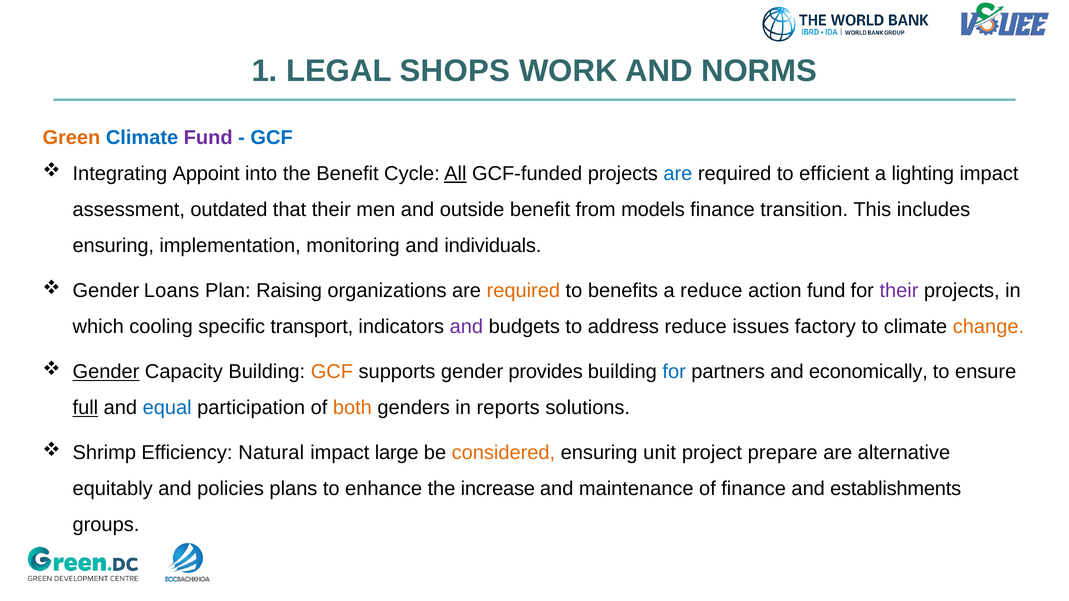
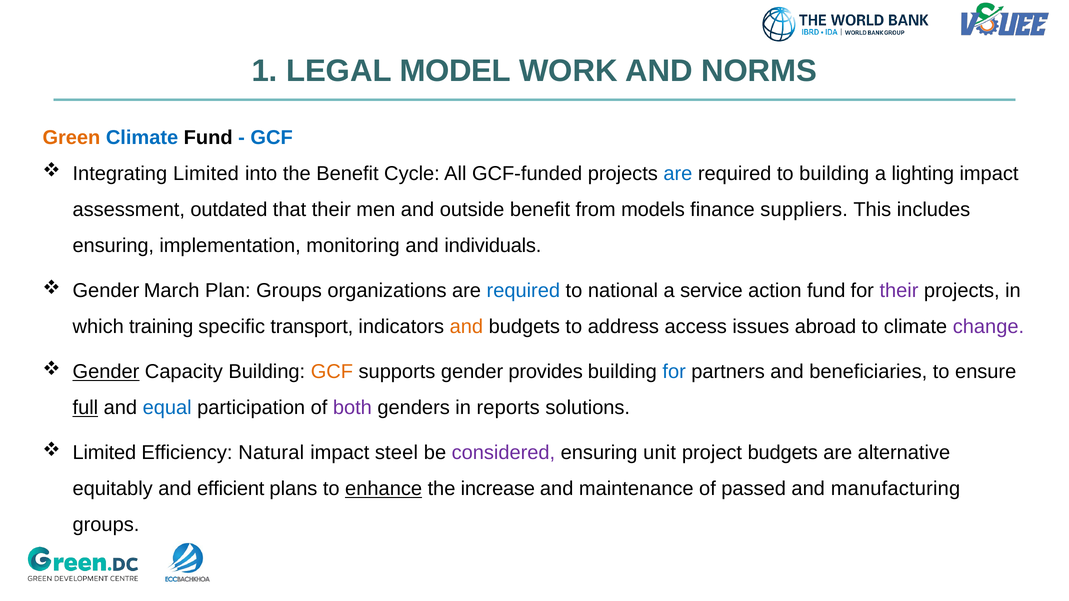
SHOPS: SHOPS -> MODEL (455, 71)
Fund colour: purple -> black (208, 138)
Integrating Appoint: Appoint -> Limited (206, 174)
All underline: present -> none (455, 174)
to efficient: efficient -> building (834, 174)
transition: transition -> suppliers (804, 210)
Loans: Loans -> March (172, 291)
Plan Raising: Raising -> Groups (289, 291)
required colour: orange -> blue (523, 291)
benefits: benefits -> national (623, 291)
a reduce: reduce -> service (711, 291)
cooling: cooling -> training (161, 327)
and colour: purple -> orange (466, 327)
address reduce: reduce -> access (696, 327)
factory: factory -> abroad (826, 327)
change colour: orange -> purple (988, 327)
economically: economically -> beneficiaries (868, 372)
both colour: orange -> purple (352, 408)
Shrimp: Shrimp -> Limited (104, 453)
large: large -> steel (396, 453)
considered colour: orange -> purple (503, 453)
project prepare: prepare -> budgets (783, 453)
policies: policies -> efficient (231, 489)
enhance underline: none -> present (384, 489)
of finance: finance -> passed (754, 489)
establishments: establishments -> manufacturing (895, 489)
